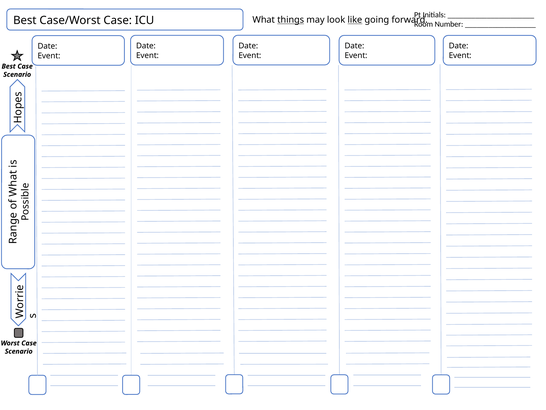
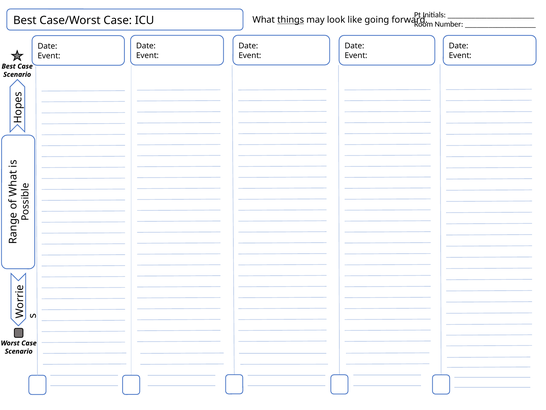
like underline: present -> none (355, 20)
